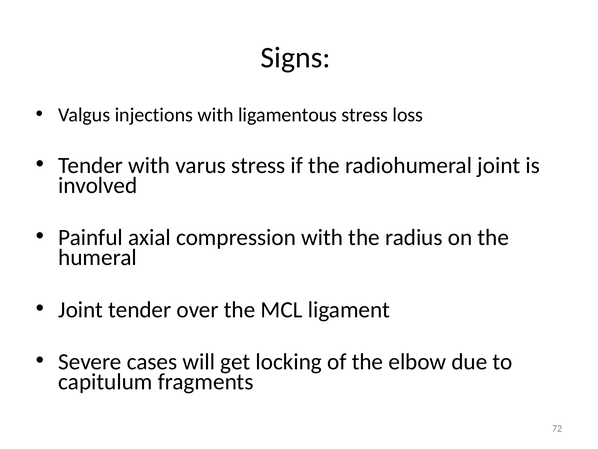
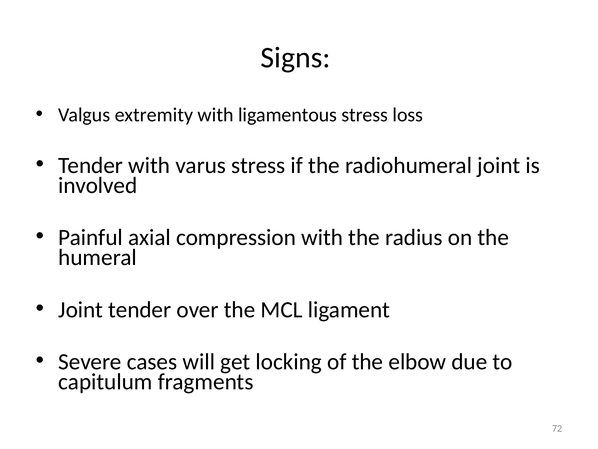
injections: injections -> extremity (154, 115)
